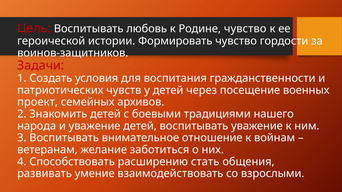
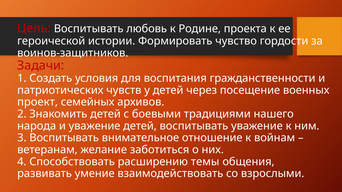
Родине чувство: чувство -> проекта (245, 29)
стать: стать -> темы (205, 162)
